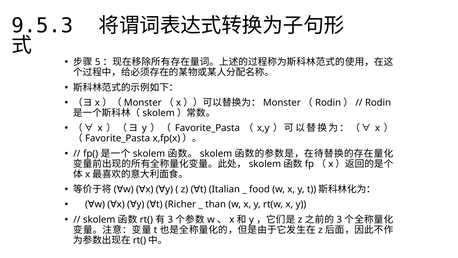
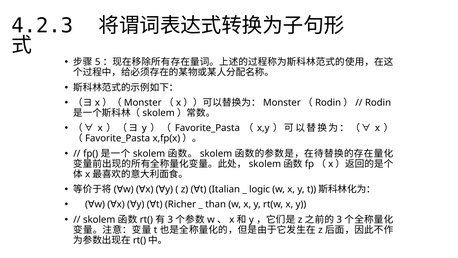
9.5.3: 9.5.3 -> 4.2.3 (42, 26)
food: food -> logic (260, 189)
